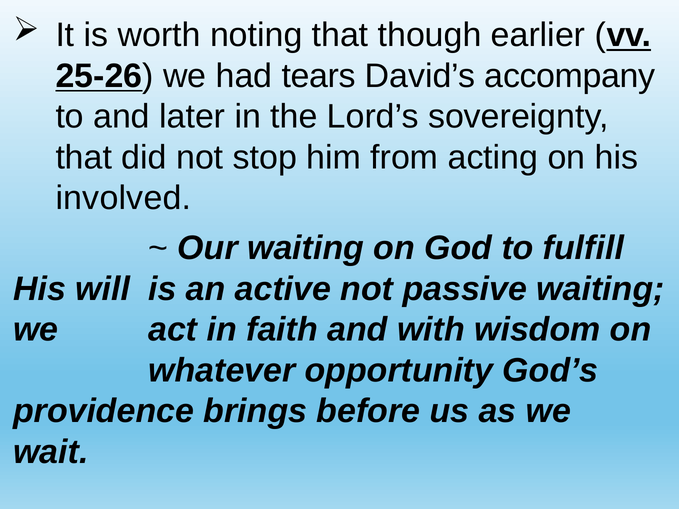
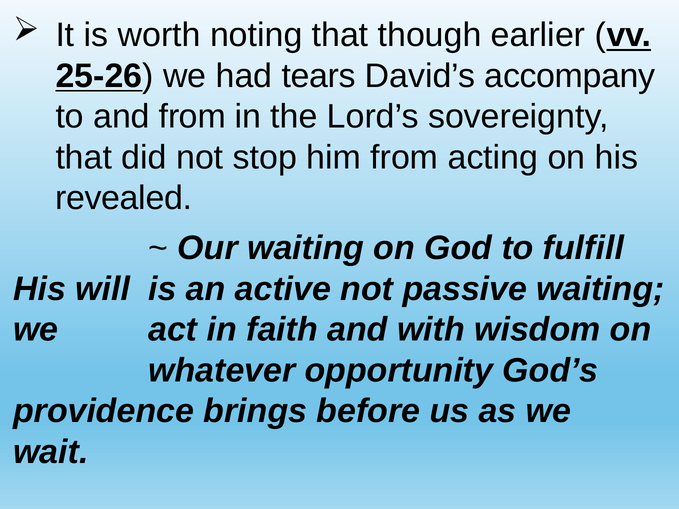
and later: later -> from (192, 117)
involved: involved -> revealed (124, 198)
